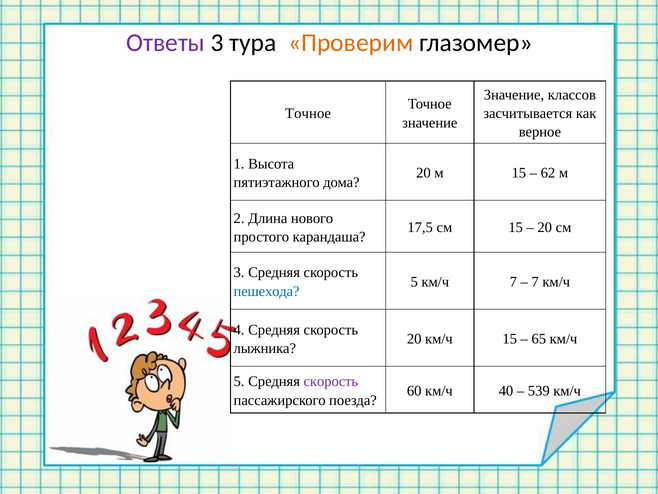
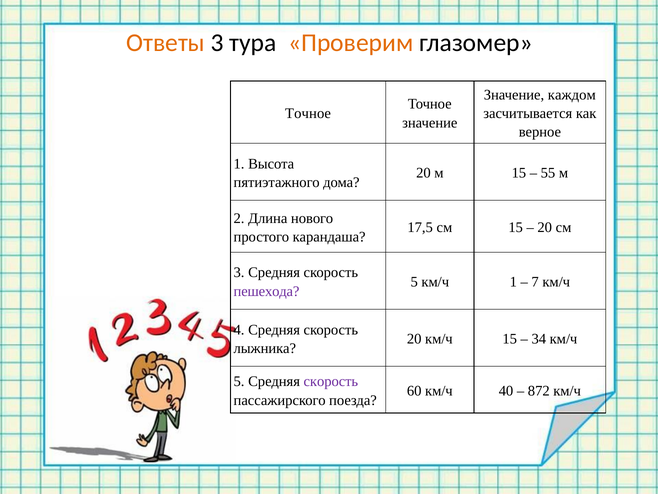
Ответы colour: purple -> orange (166, 43)
классов: классов -> каждом (572, 95)
62: 62 -> 55 (548, 173)
км/ч 7: 7 -> 1 (513, 282)
пешехода colour: blue -> purple (267, 291)
65: 65 -> 34 (539, 339)
539: 539 -> 872 (539, 391)
